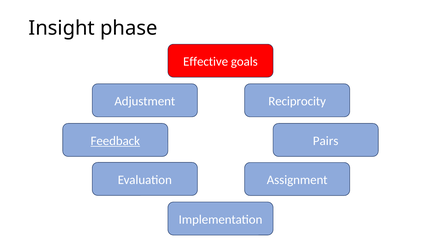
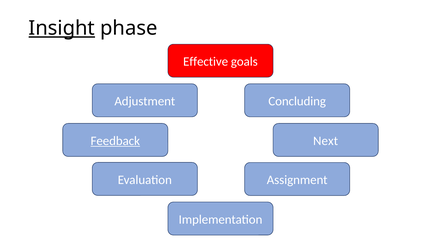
Insight underline: none -> present (62, 28)
Reciprocity: Reciprocity -> Concluding (297, 101)
Pairs: Pairs -> Next (326, 141)
